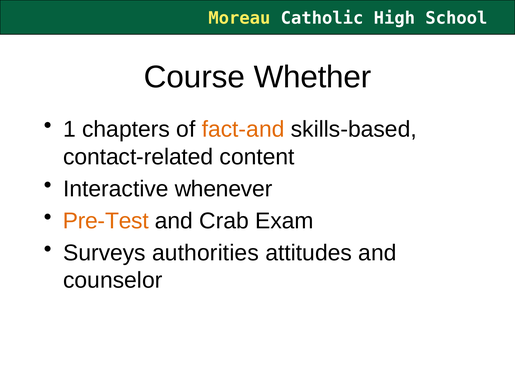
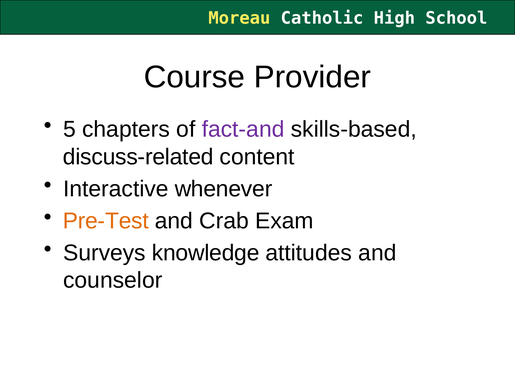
Whether: Whether -> Provider (312, 77)
1: 1 -> 5 (69, 129)
fact-and colour: orange -> purple (243, 129)
contact-related: contact-related -> discuss-related (138, 157)
authorities: authorities -> knowledge (206, 253)
